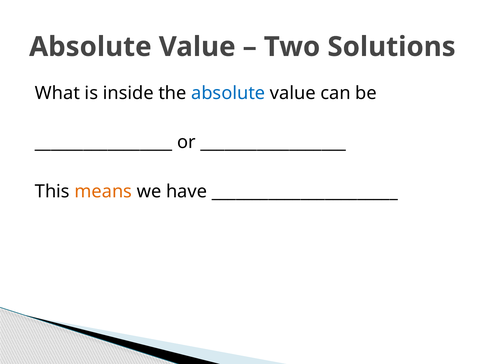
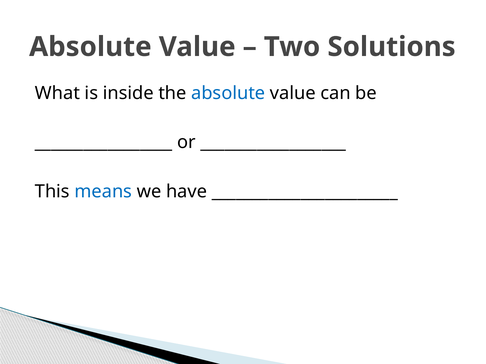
means colour: orange -> blue (103, 192)
